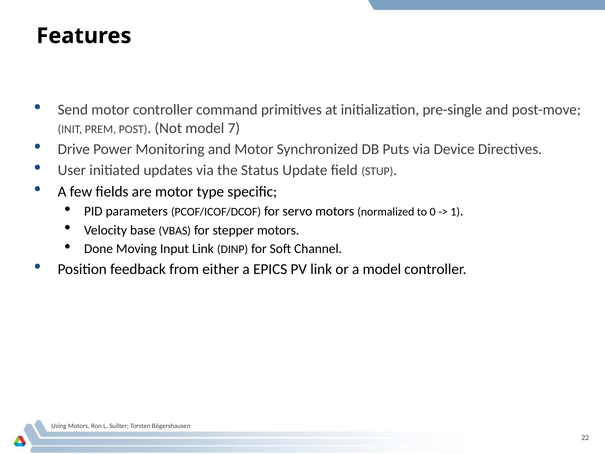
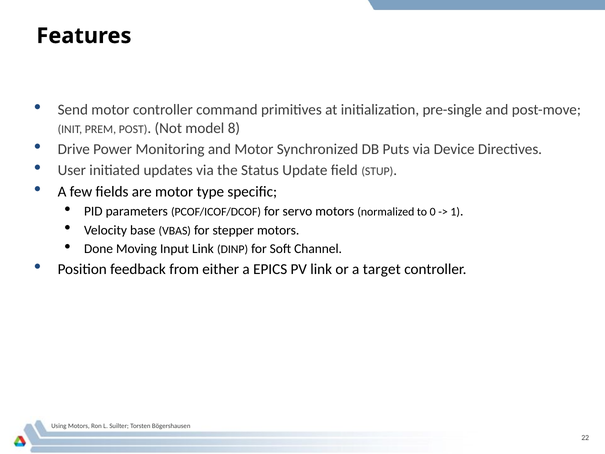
7: 7 -> 8 (234, 128)
a model: model -> target (382, 269)
